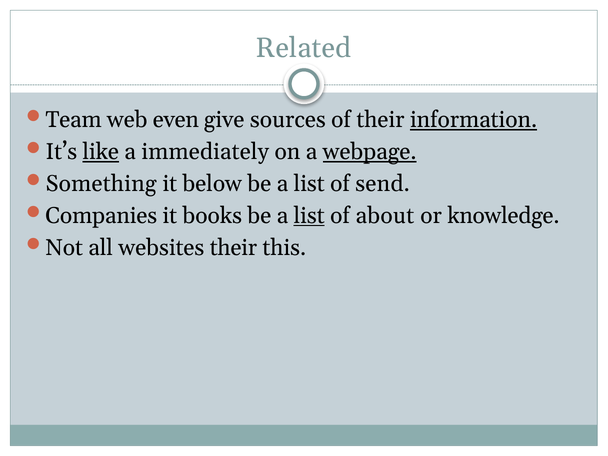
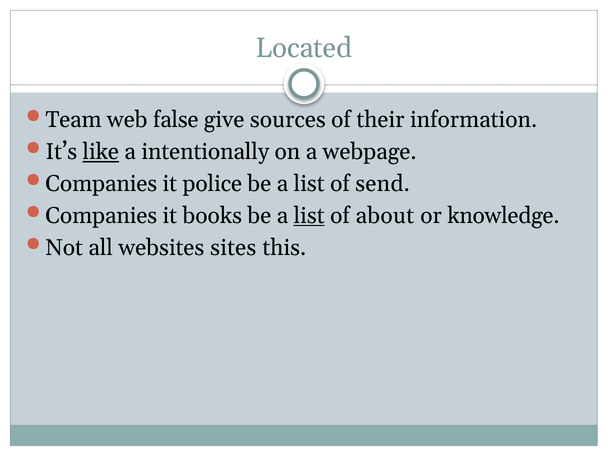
Related: Related -> Located (304, 48)
even: even -> false (176, 120)
information underline: present -> none (474, 120)
immediately: immediately -> intentionally (205, 152)
webpage underline: present -> none (370, 152)
Something: Something -> Companies (101, 184)
below: below -> police (212, 184)
websites their: their -> sites (233, 248)
